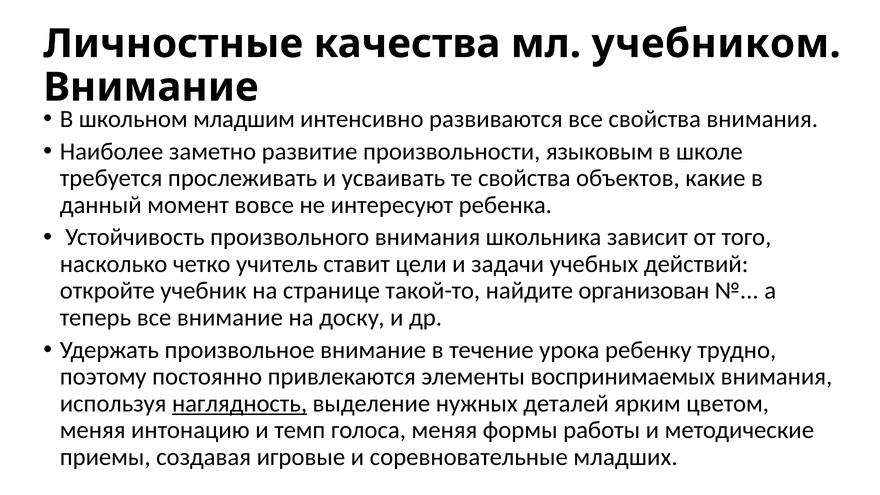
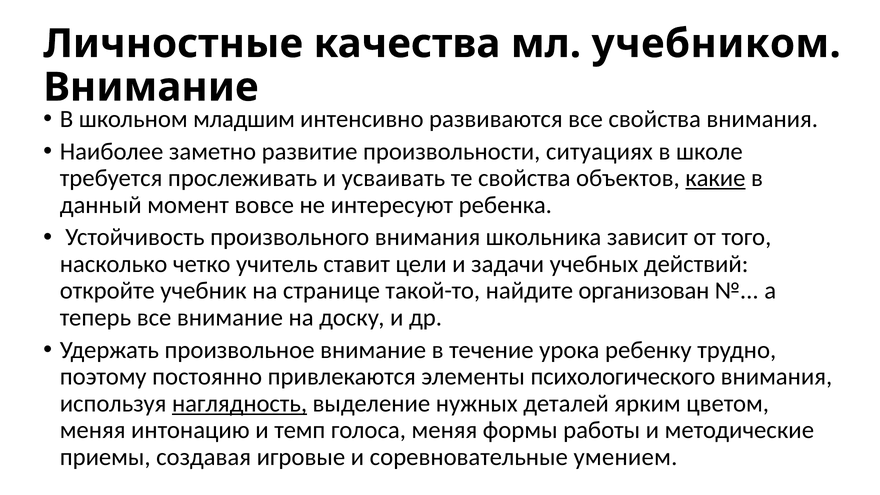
языковым: языковым -> ситуациях (599, 151)
какие underline: none -> present (715, 178)
воспринимаемых: воспринимаемых -> психологического (623, 377)
младших: младших -> умением (625, 457)
